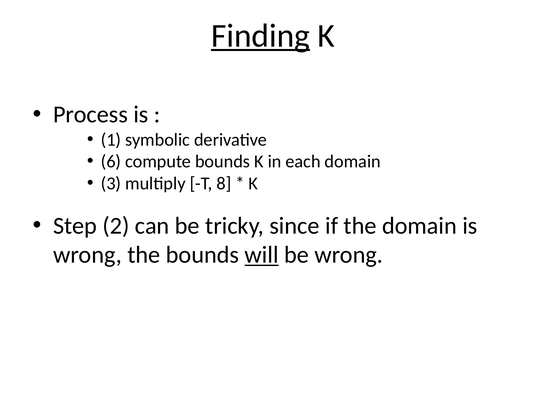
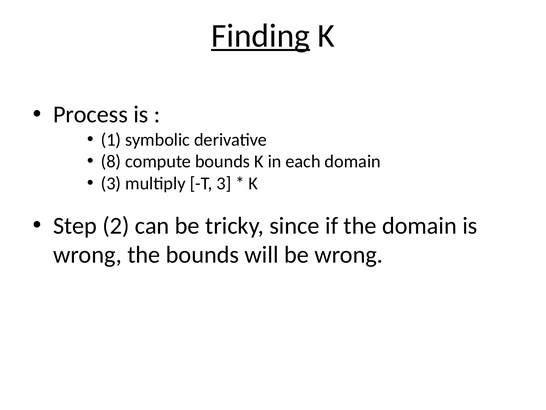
6: 6 -> 8 (111, 161)
T 8: 8 -> 3 (224, 183)
will underline: present -> none (262, 255)
